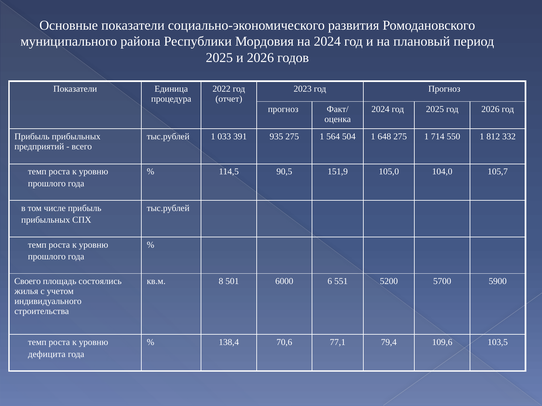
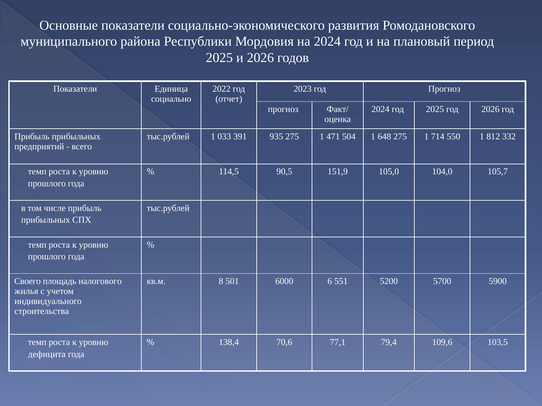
процедура: процедура -> социально (171, 99)
564: 564 -> 471 (333, 137)
состоялись: состоялись -> налогового (100, 282)
